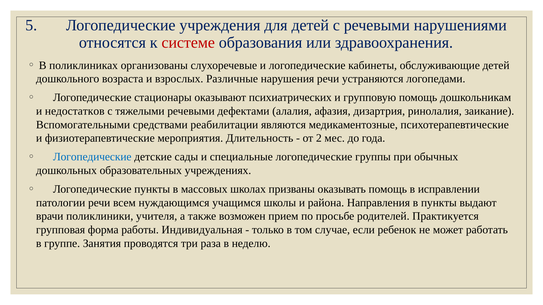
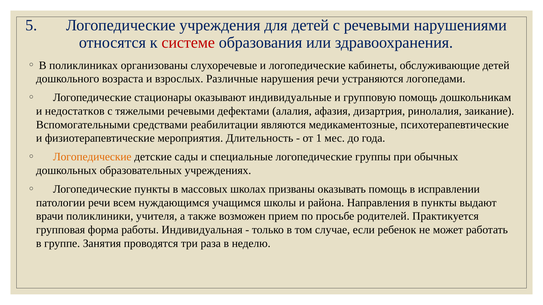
психиатрических: психиатрических -> индивидуальные (290, 98)
2: 2 -> 1 (319, 138)
Логопедические colour: blue -> orange (92, 157)
